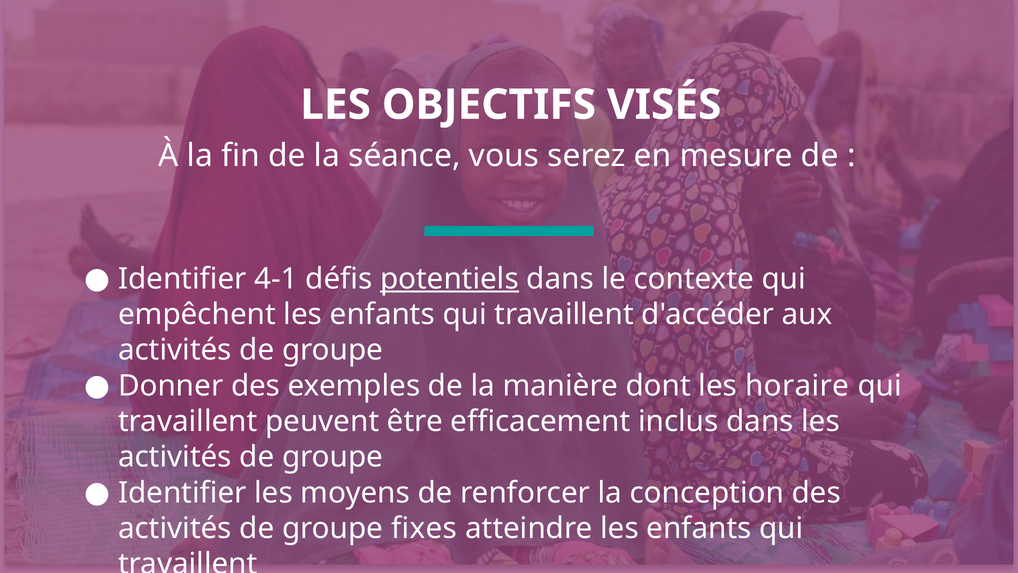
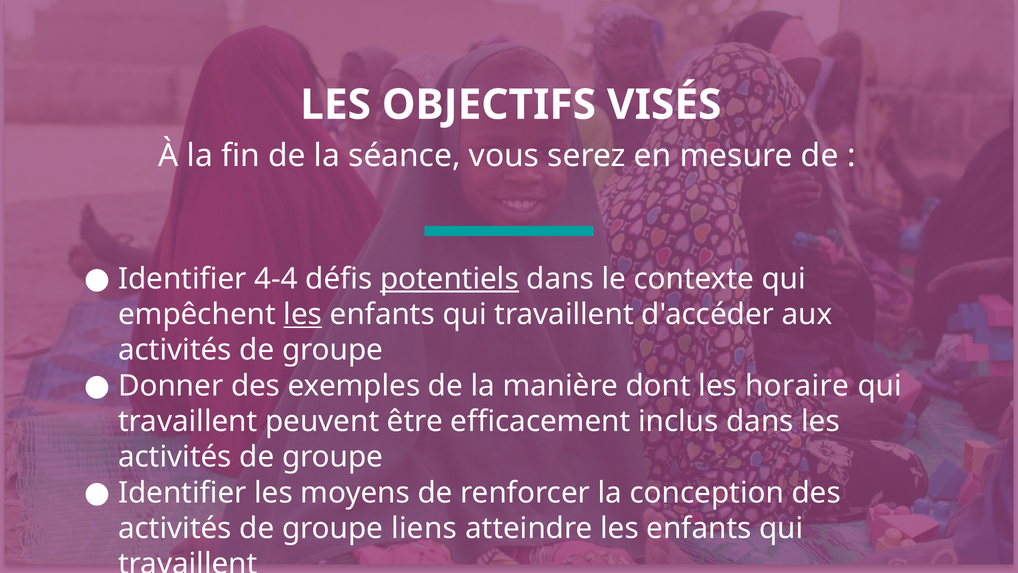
4-1: 4-1 -> 4-4 (276, 279)
les underline: none -> present (303, 314)
fixes: fixes -> liens (424, 528)
